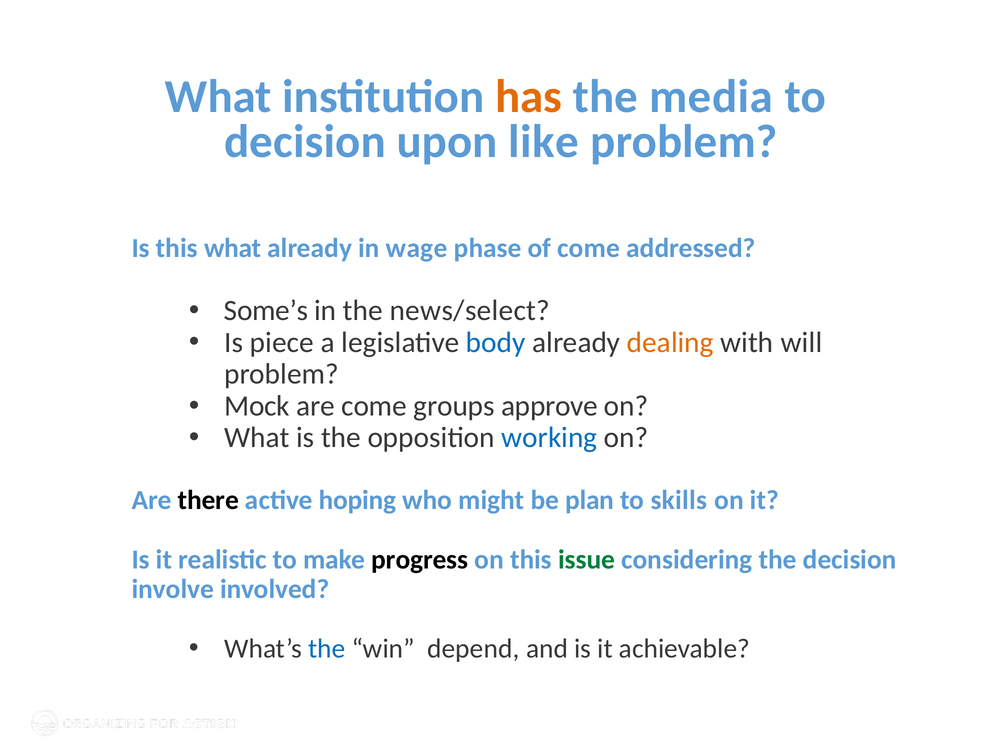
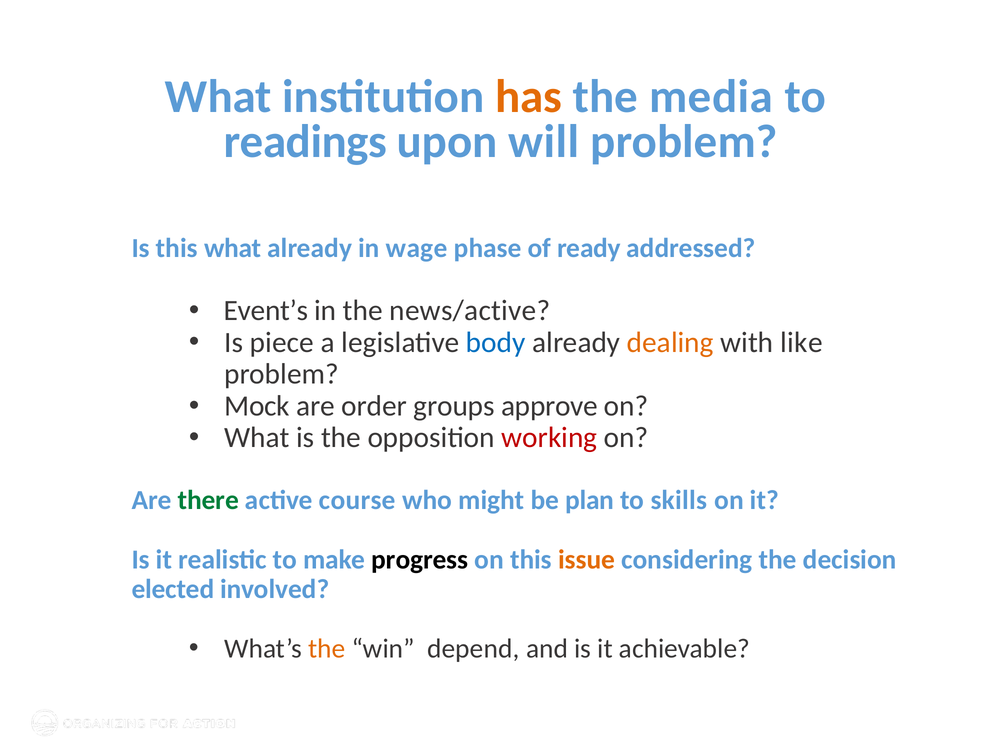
decision: decision -> readings (305, 142)
like: like -> will (544, 142)
of come: come -> ready (589, 248)
Some’s: Some’s -> Event’s (266, 311)
news/select: news/select -> news/active (470, 311)
will: will -> like (802, 342)
are come: come -> order (374, 406)
working colour: blue -> red (549, 438)
there colour: black -> green (208, 500)
hoping: hoping -> course (357, 500)
issue colour: green -> orange (587, 560)
involve: involve -> elected (173, 589)
the colour: blue -> orange (327, 648)
